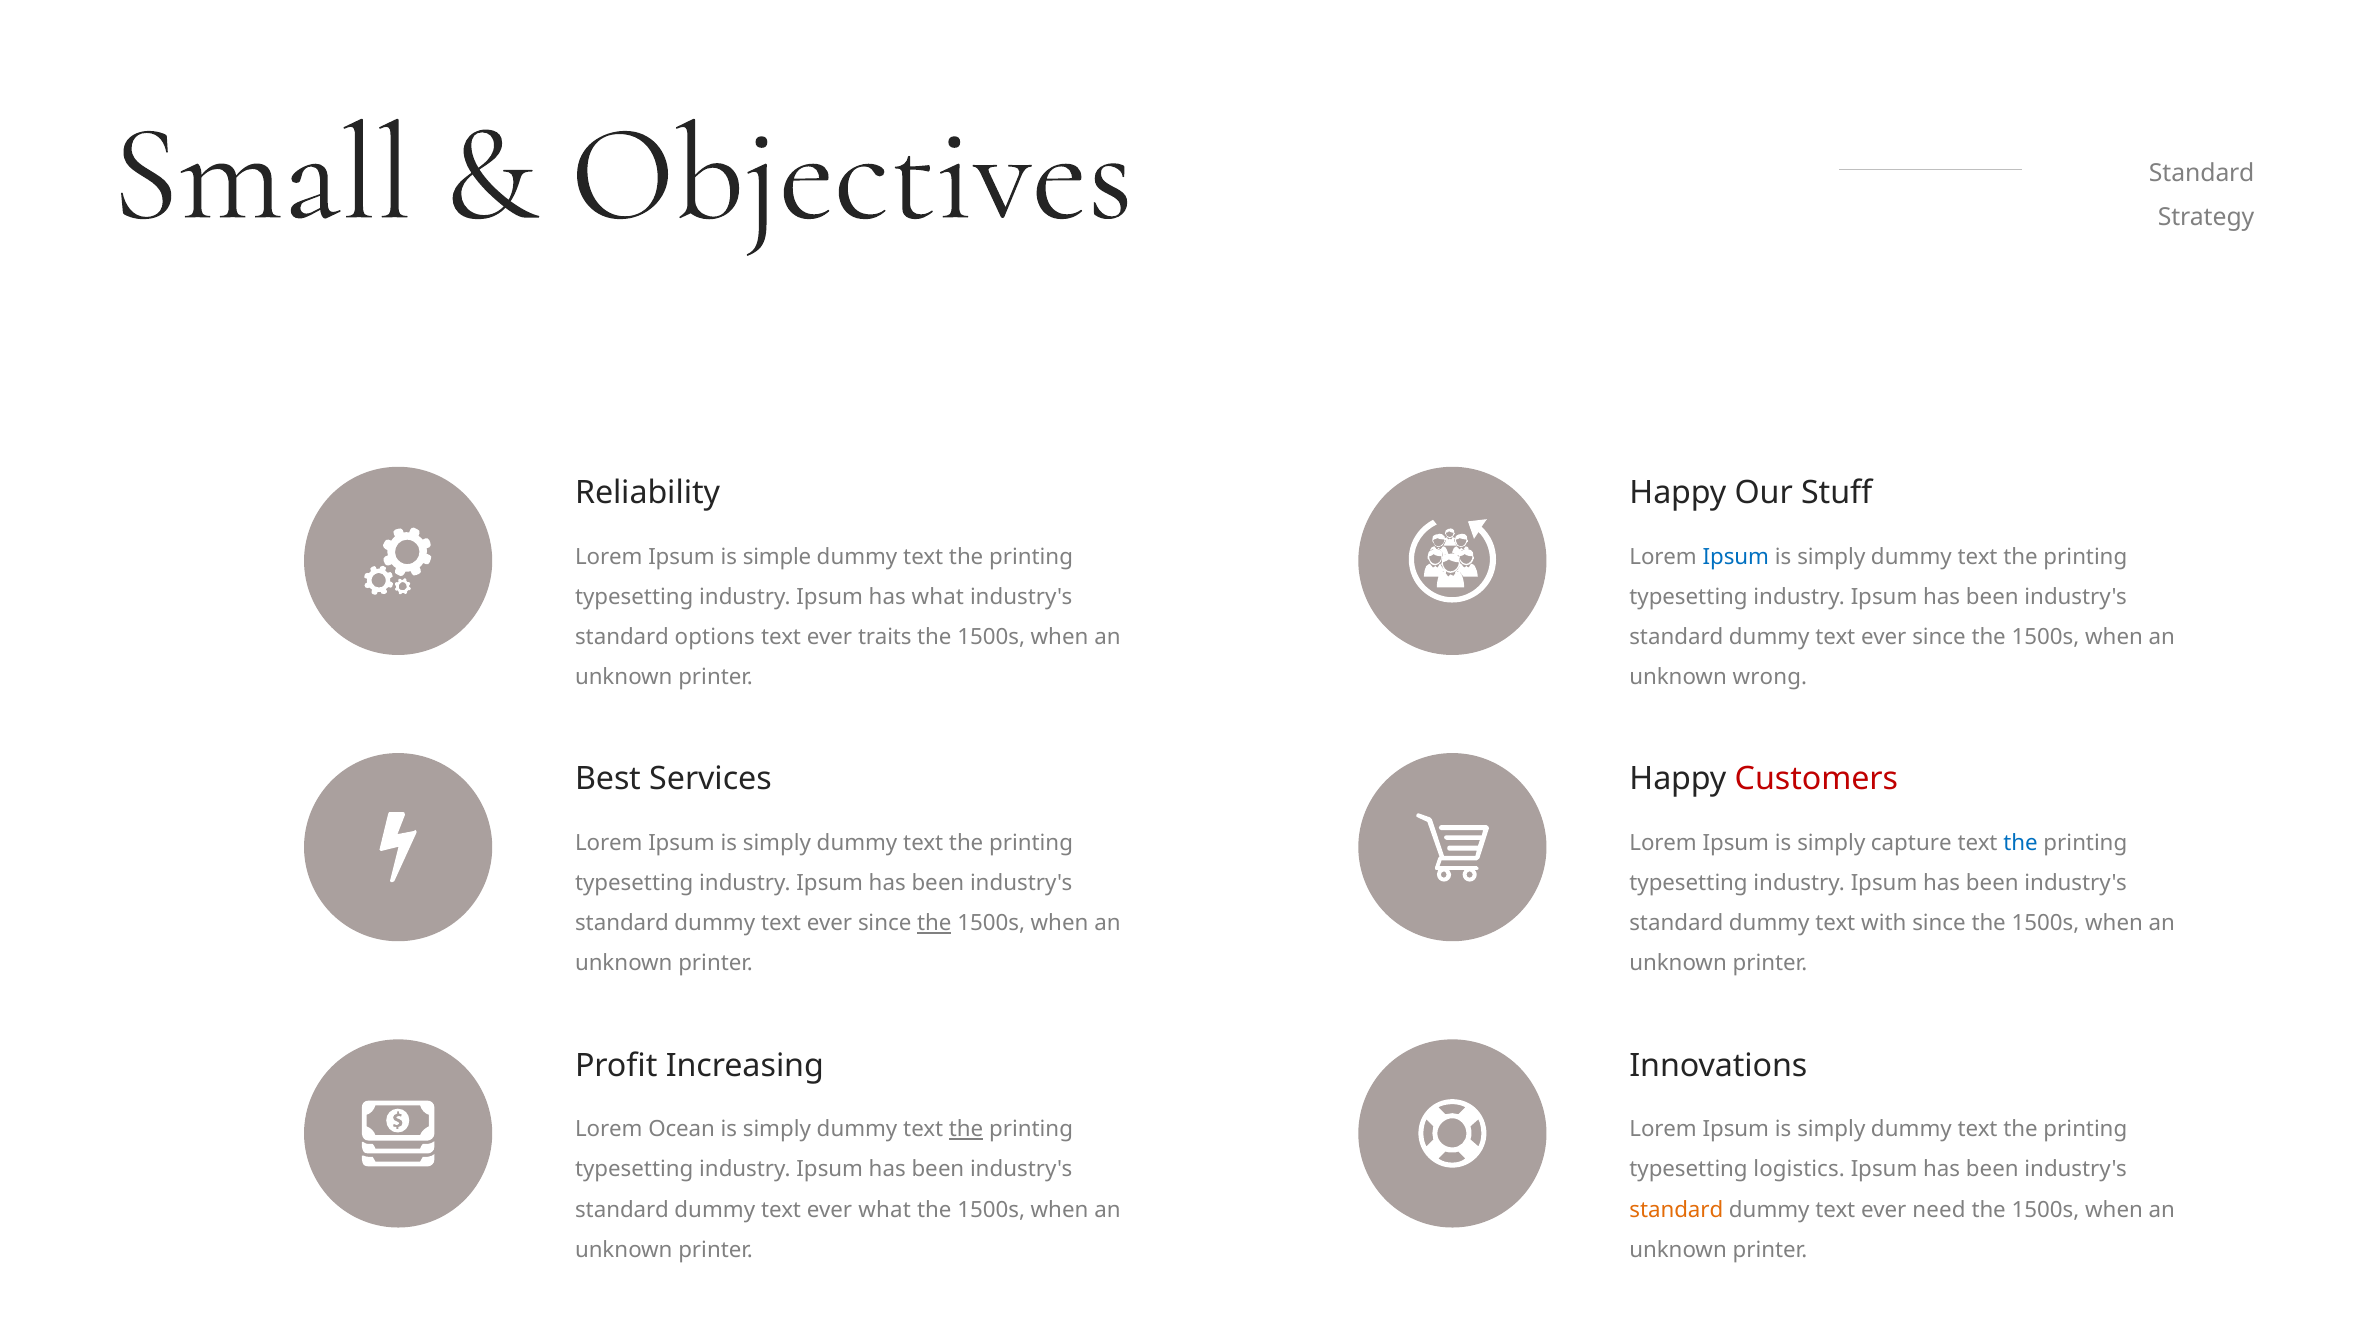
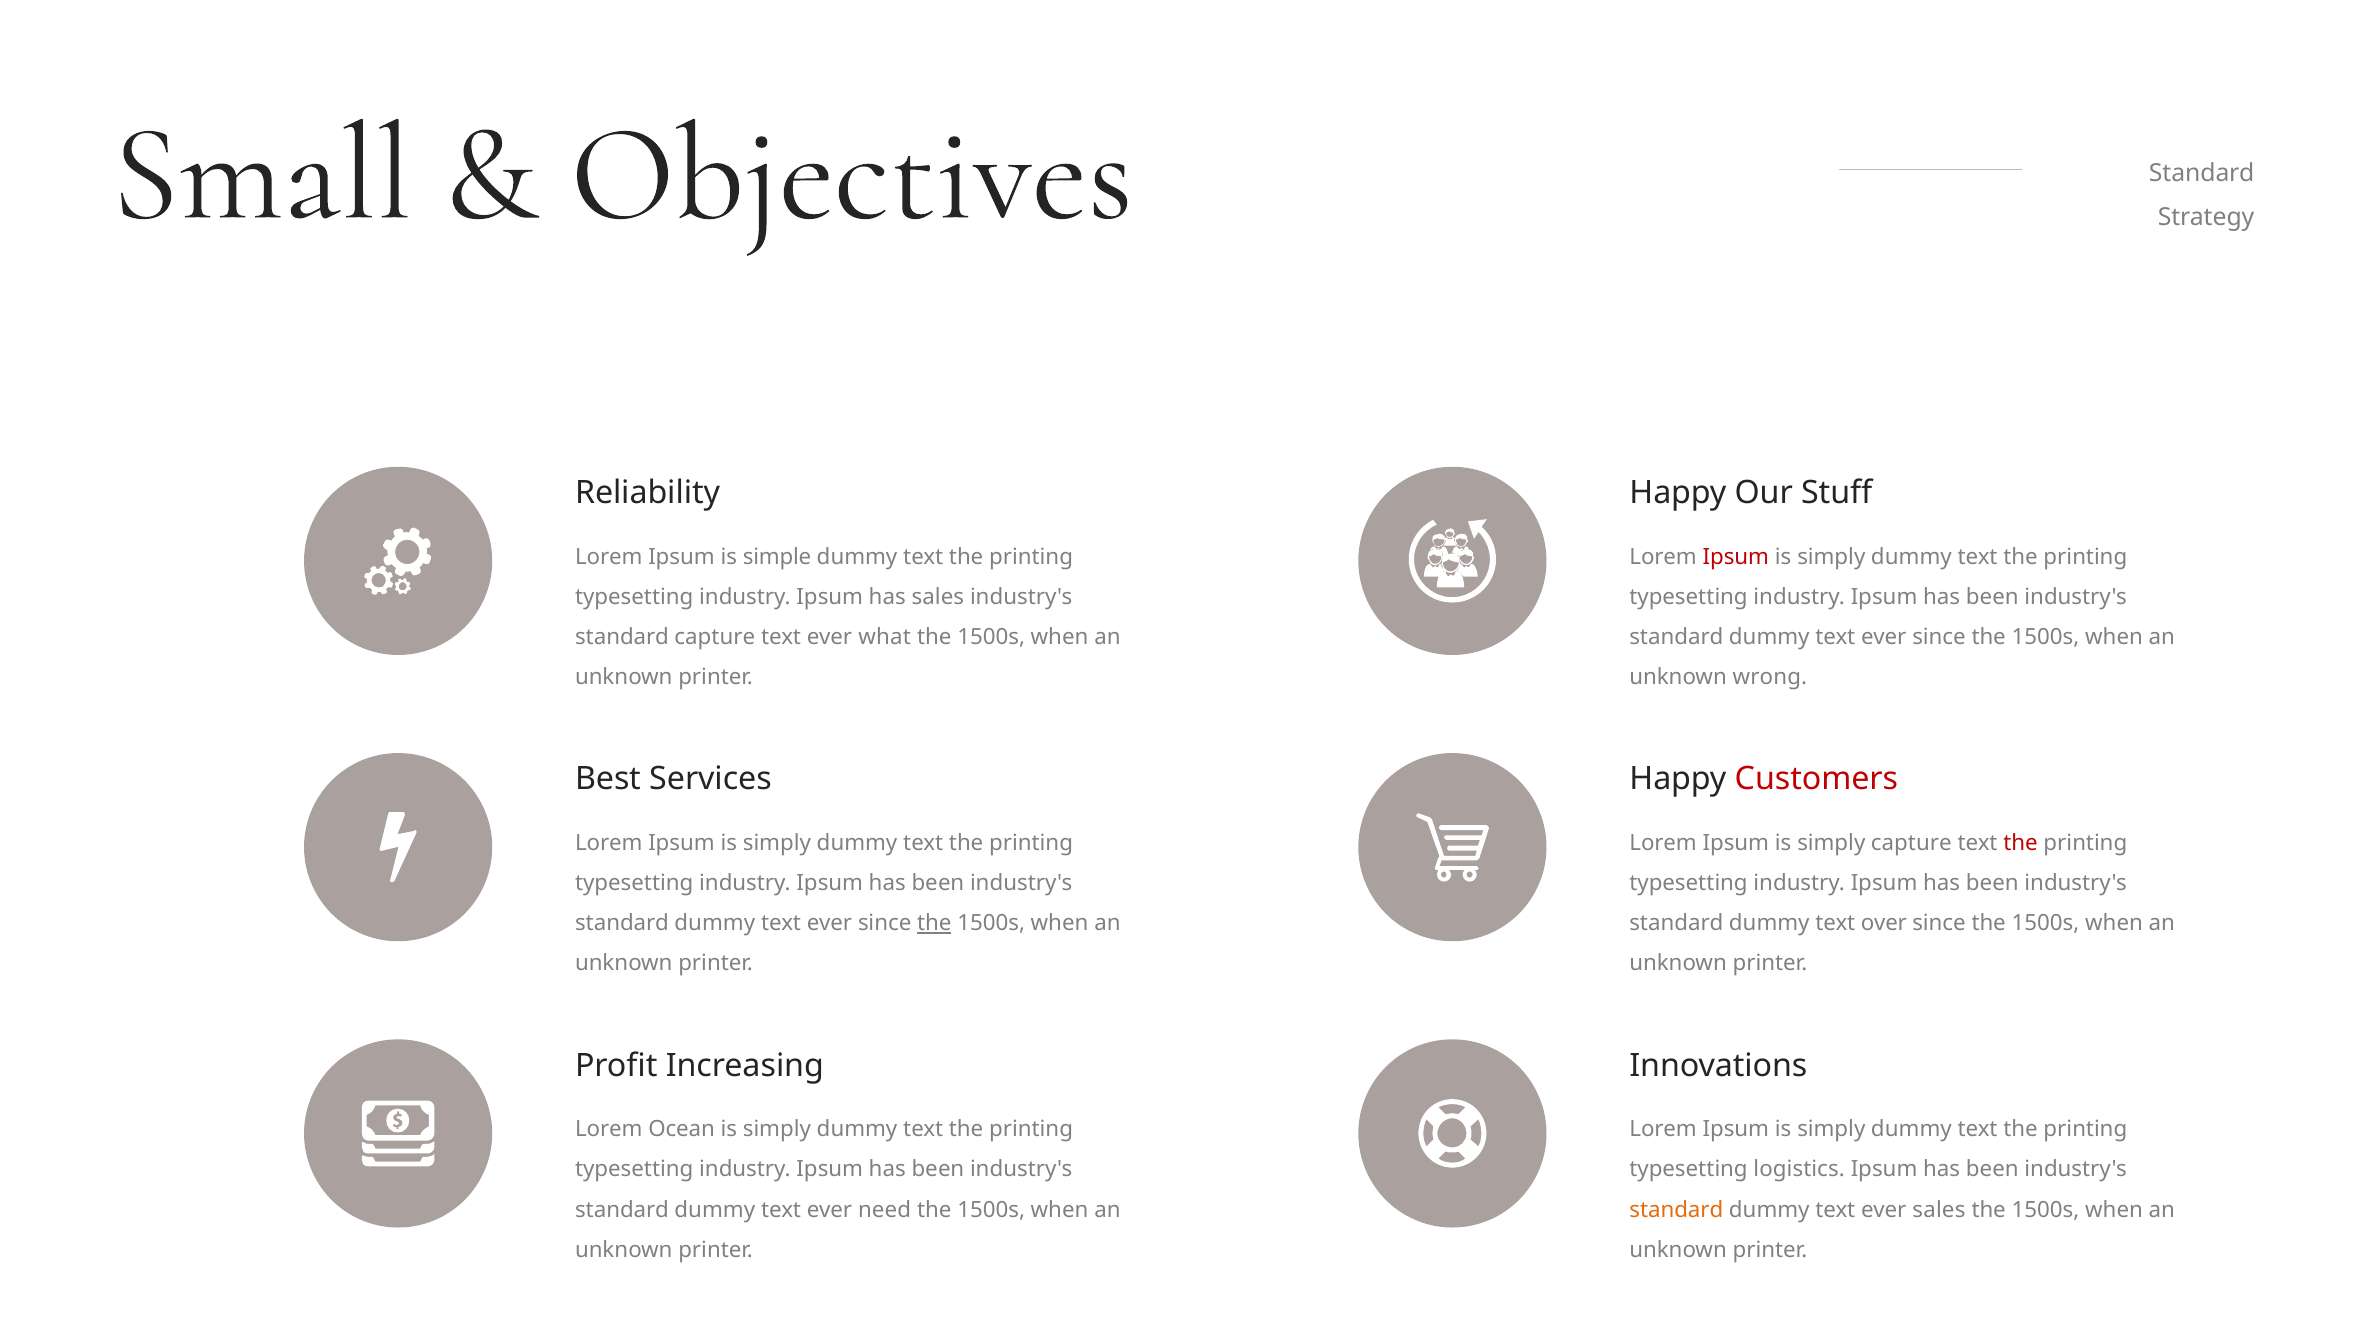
Ipsum colour: blue -> red (1736, 557)
has what: what -> sales (938, 597)
standard options: options -> capture (715, 637)
traits: traits -> what (885, 637)
the colour: blue -> red (2020, 843)
with: with -> over (1884, 923)
the underline: present -> none (966, 1129)
ever what: what -> need (885, 1210)
ever need: need -> sales (1939, 1210)
